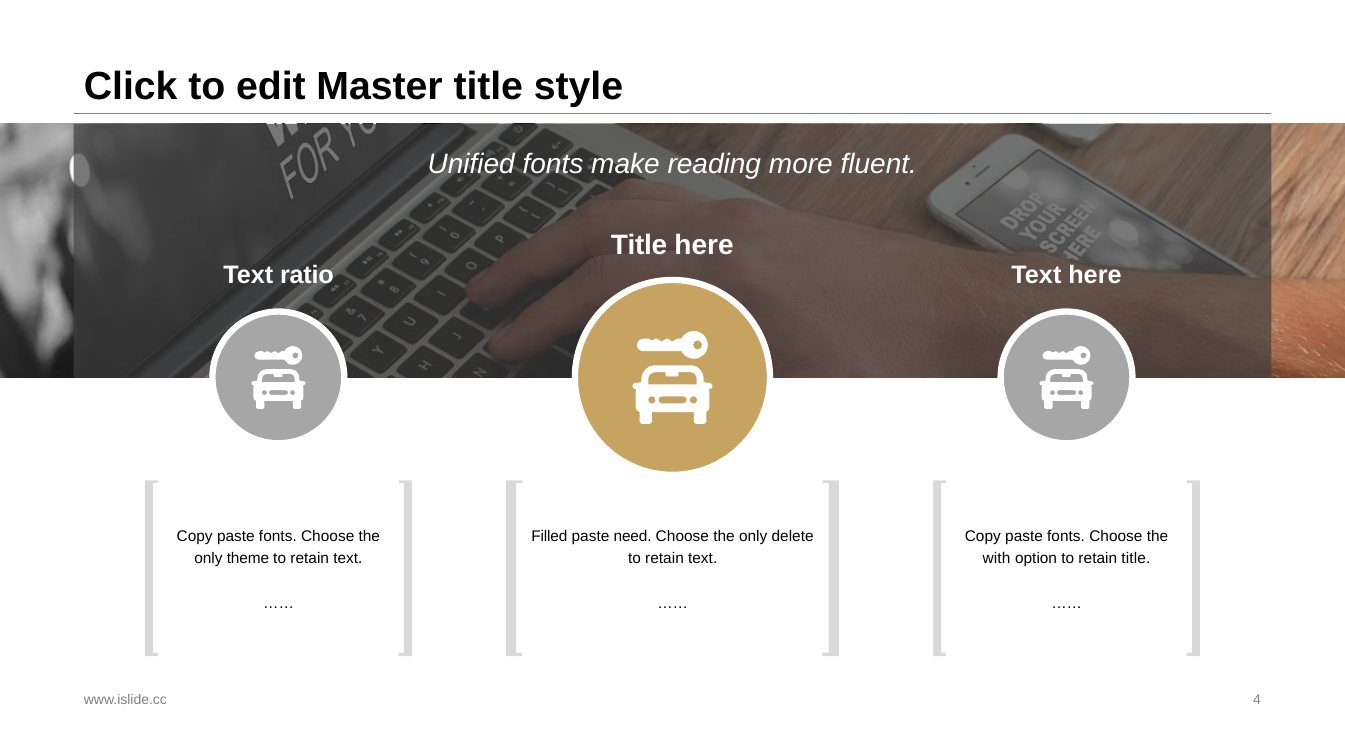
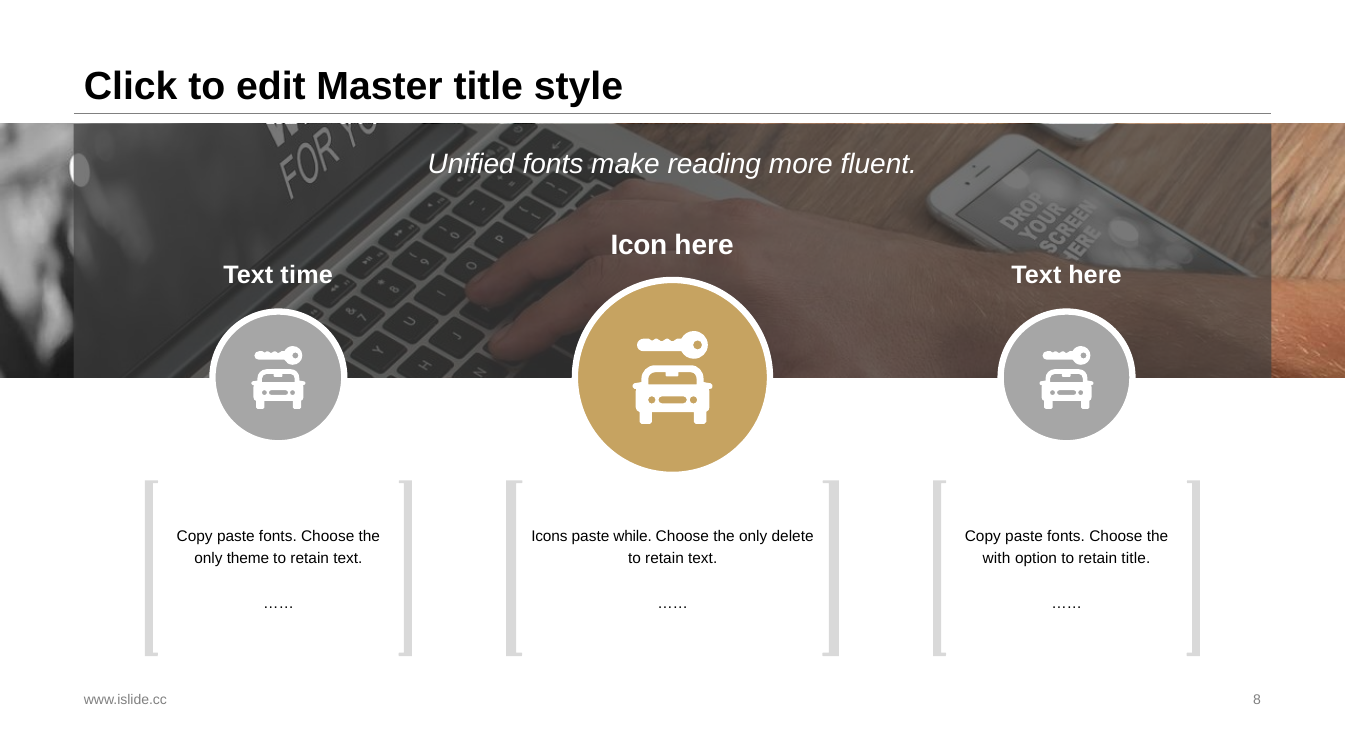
Title: Title -> Icon (639, 245)
ratio: ratio -> time (307, 275)
Filled: Filled -> Icons (549, 537)
need: need -> while (633, 537)
4: 4 -> 8 (1257, 701)
